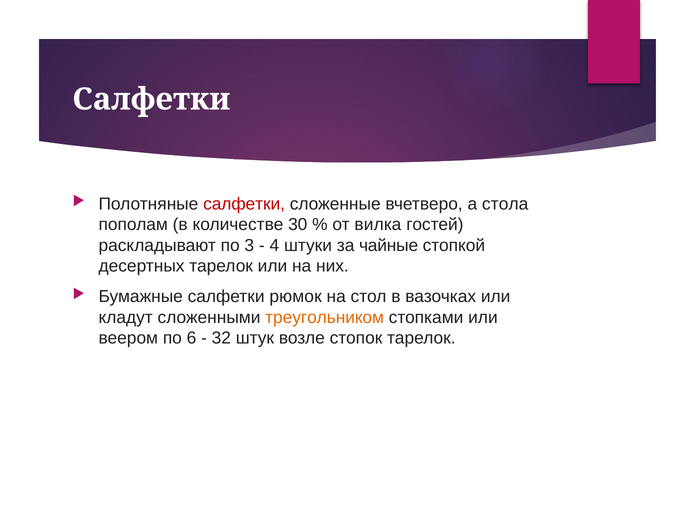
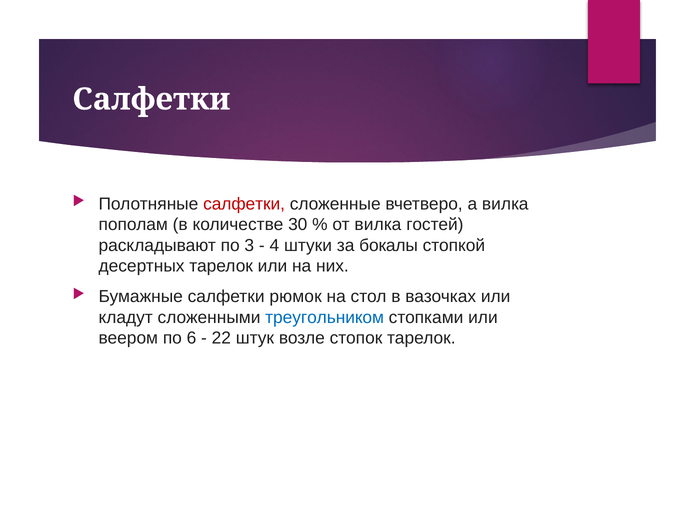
а стола: стола -> вилка (505, 204)
чайные: чайные -> бокалы (389, 246)
треугольником colour: orange -> blue (325, 318)
32: 32 -> 22 (221, 339)
